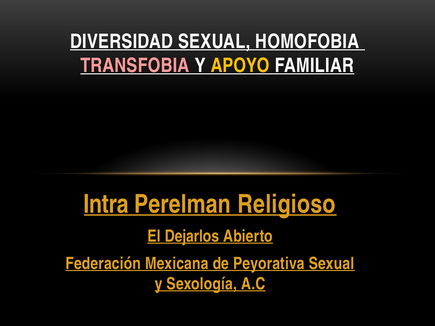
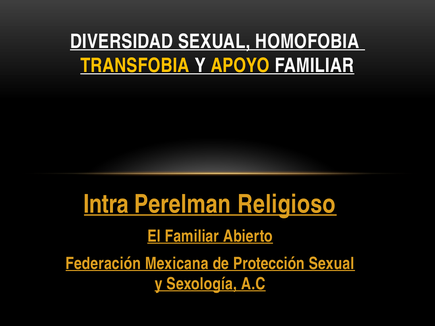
TRANSFOBIA colour: pink -> yellow (135, 66)
El Dejarlos: Dejarlos -> Familiar (192, 237)
Peyorativa: Peyorativa -> Protección (269, 264)
